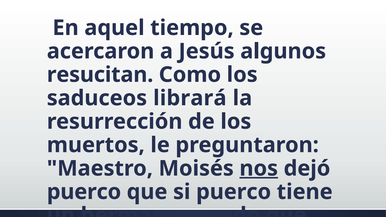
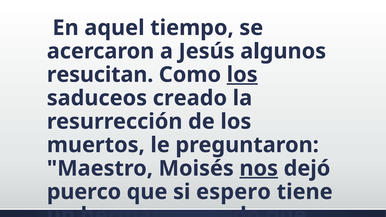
los underline: none -> present (242, 75)
librará: librará -> creado (190, 98)
si puerco: puerco -> espero (233, 192)
